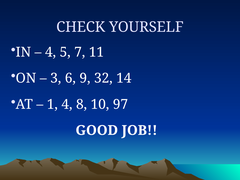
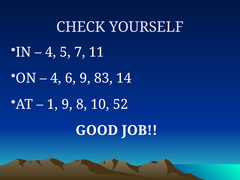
3: 3 -> 4 (56, 78)
32: 32 -> 83 (103, 78)
1 4: 4 -> 9 (67, 104)
97: 97 -> 52 (121, 104)
